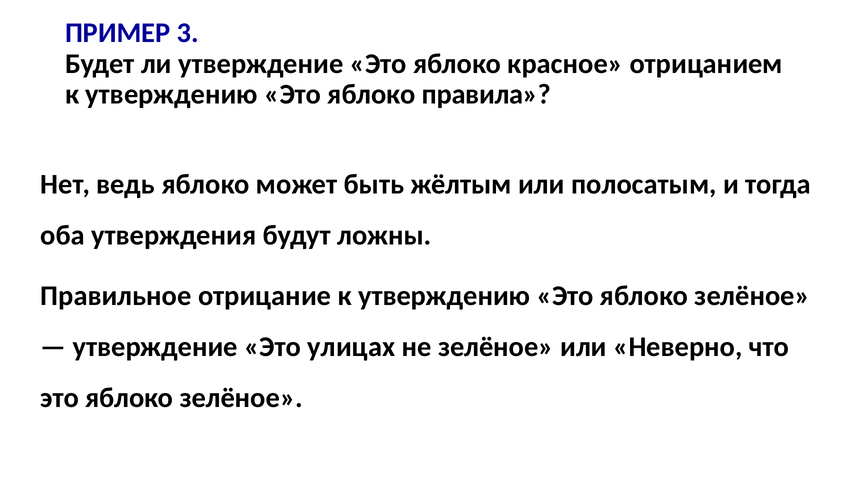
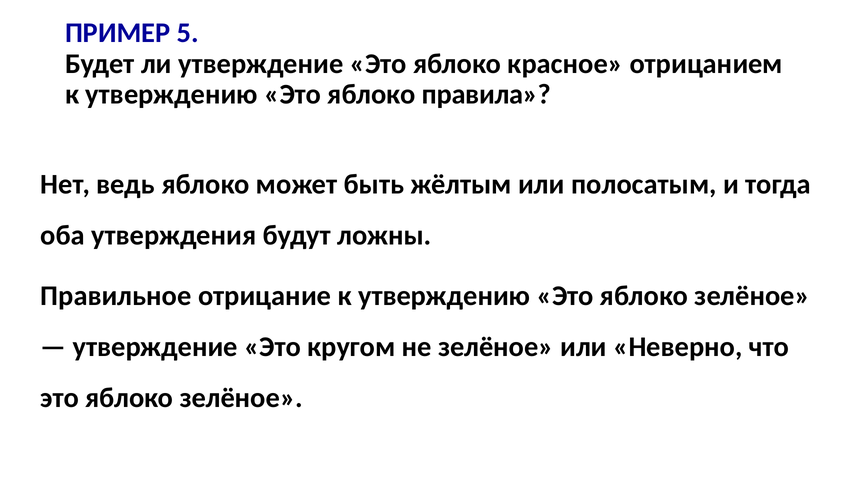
3: 3 -> 5 (188, 33)
улицах: улицах -> кругом (351, 347)
